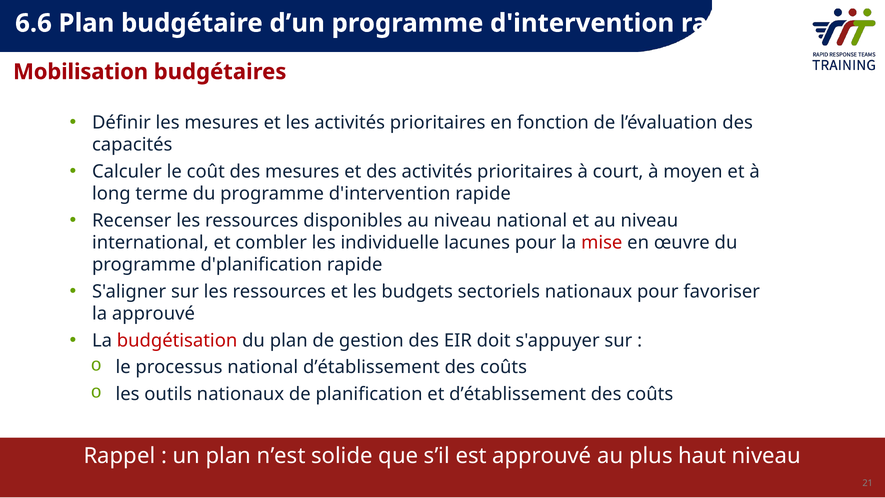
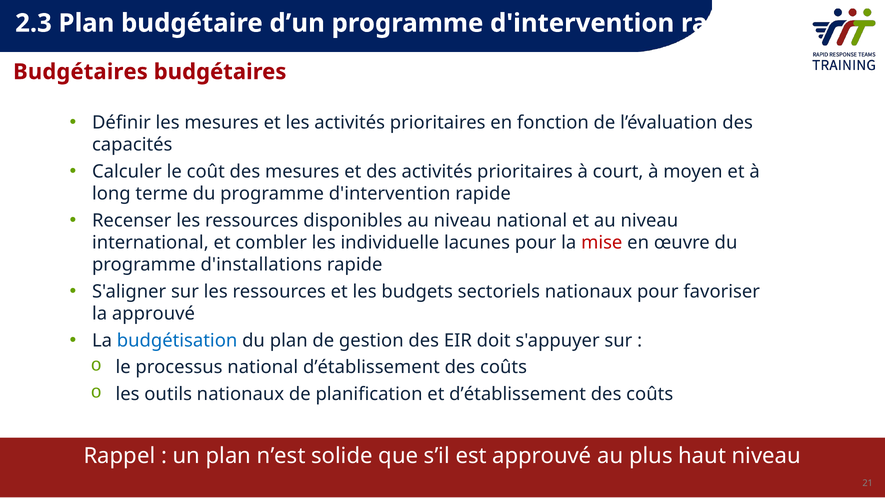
6.6: 6.6 -> 2.3 (33, 23)
Mobilisation: Mobilisation -> Budgétaires (80, 72)
d'planification: d'planification -> d'installations (261, 265)
budgétisation colour: red -> blue (177, 340)
